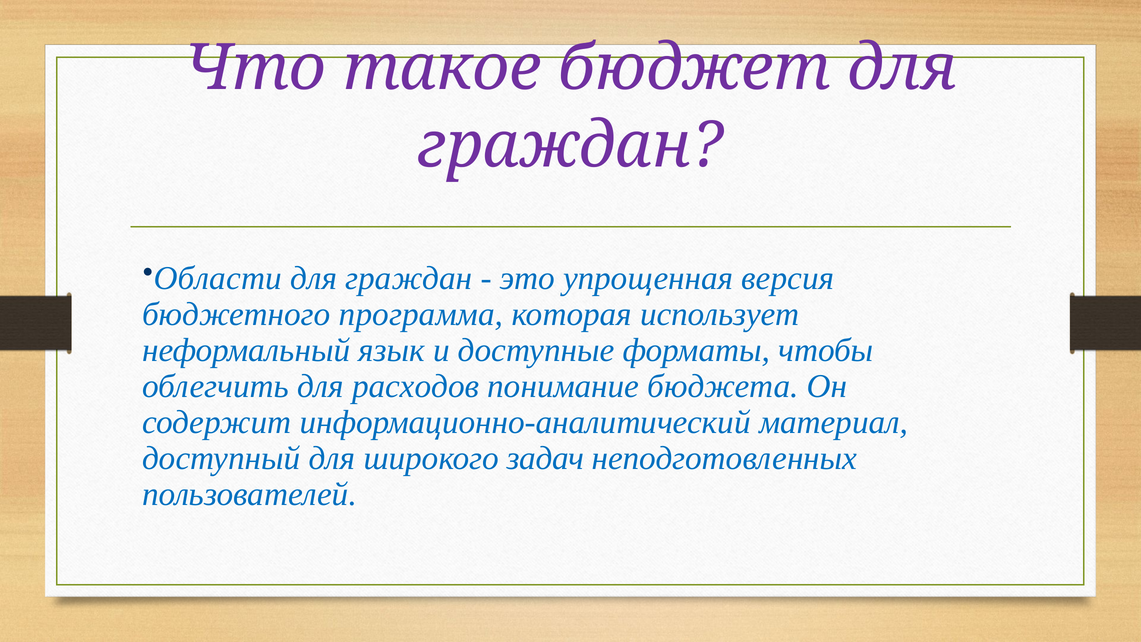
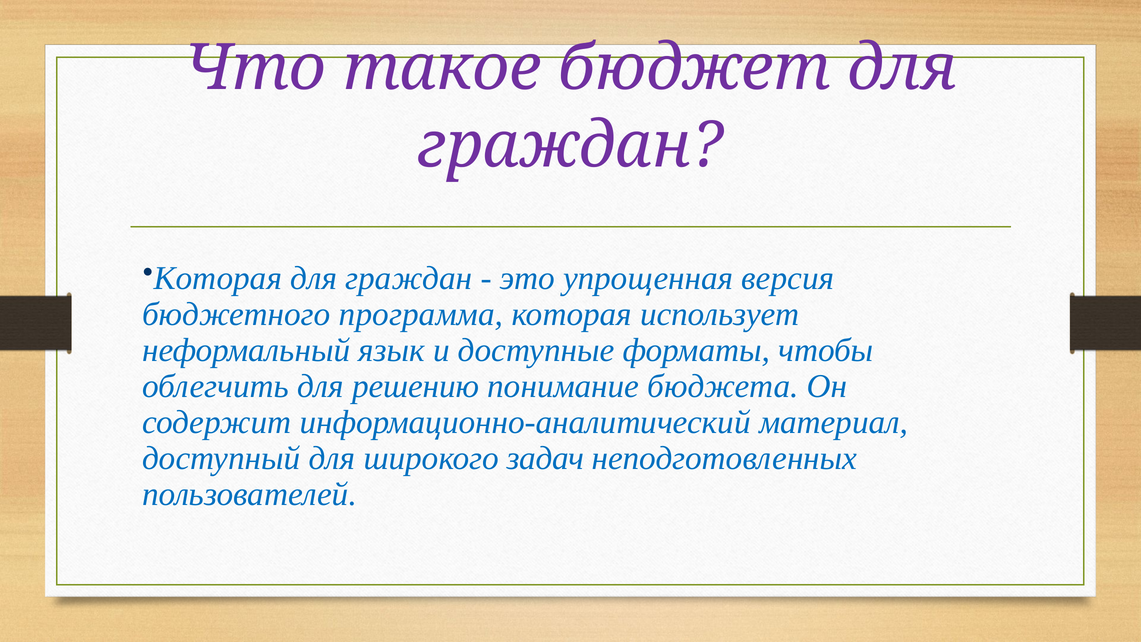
Области: Области -> Которая (218, 278)
расходов: расходов -> решению (416, 386)
